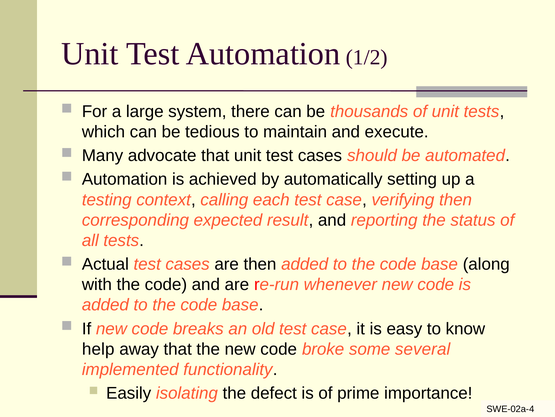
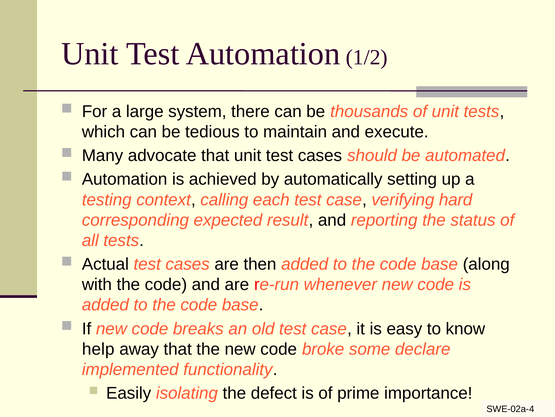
verifying then: then -> hard (456, 199)
several: several -> declare (423, 349)
